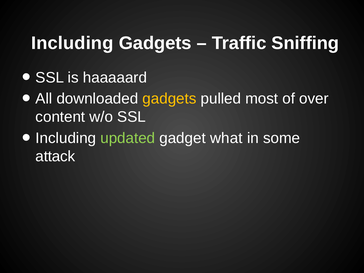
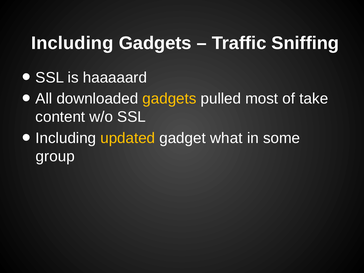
over: over -> take (314, 99)
updated colour: light green -> yellow (128, 138)
attack: attack -> group (55, 156)
